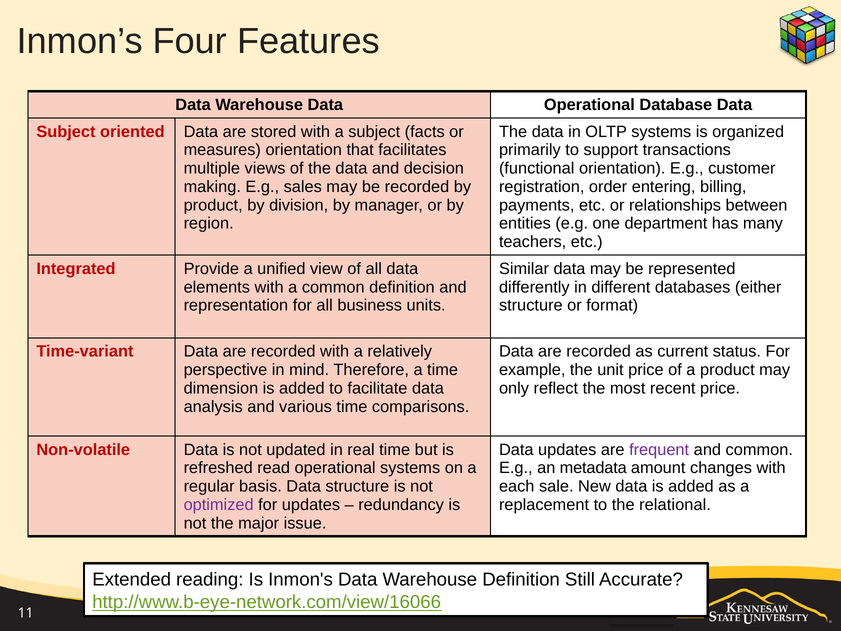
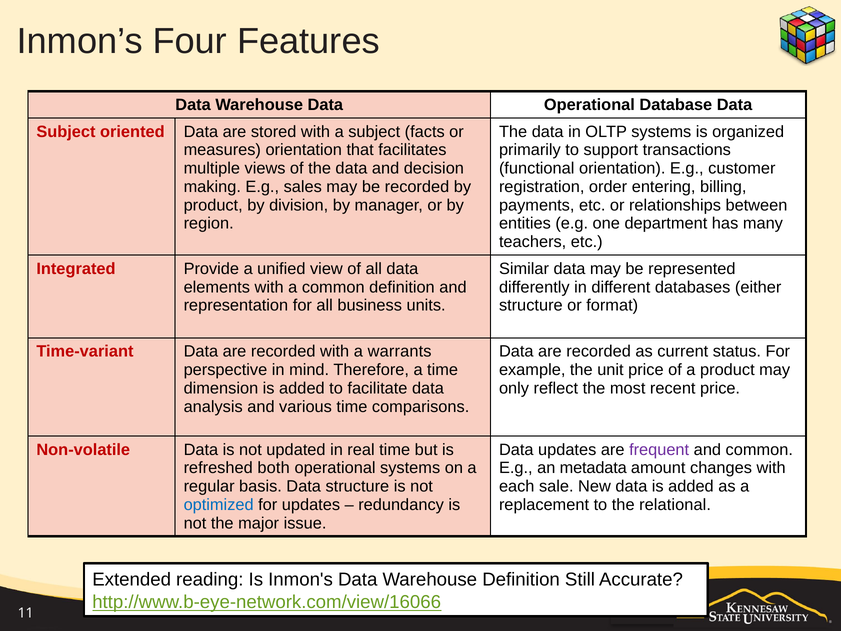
relatively: relatively -> warrants (400, 351)
read: read -> both (274, 468)
optimized colour: purple -> blue (219, 505)
